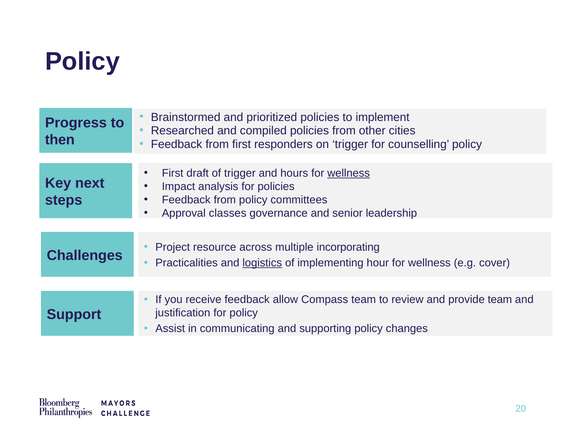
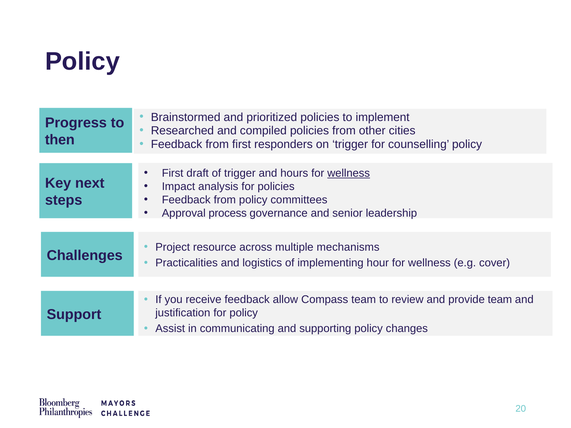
classes: classes -> process (228, 213)
incorporating: incorporating -> mechanisms (348, 247)
logistics underline: present -> none (262, 263)
